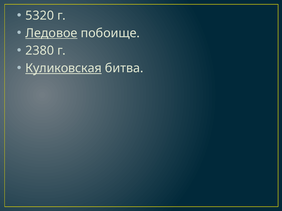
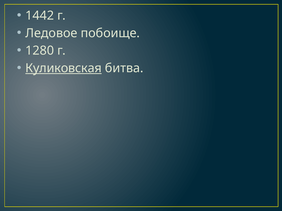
5320: 5320 -> 1442 (40, 16)
Ледовое underline: present -> none (51, 33)
2380: 2380 -> 1280 (40, 51)
